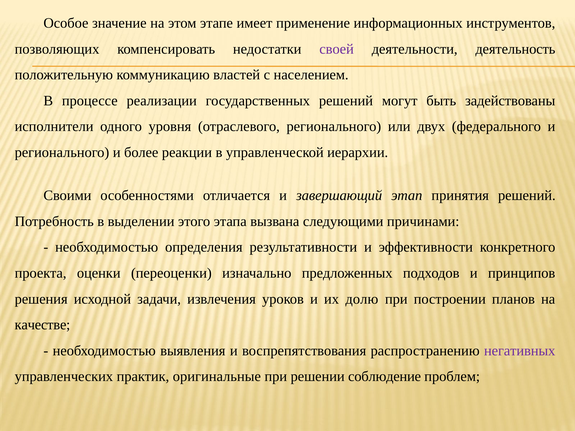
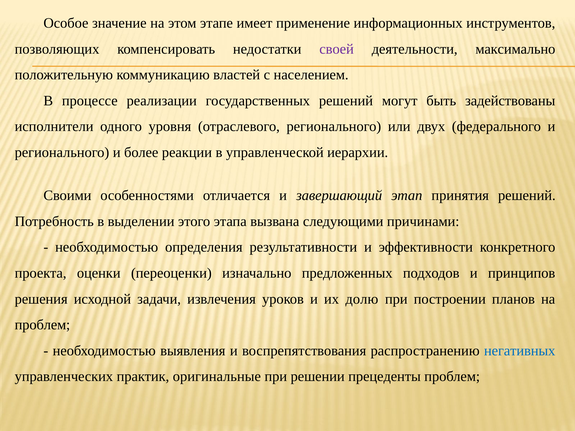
деятельность: деятельность -> максимально (515, 49)
качестве: качестве -> проблем (42, 325)
негативных colour: purple -> blue (520, 351)
соблюдение: соблюдение -> прецеденты (385, 377)
